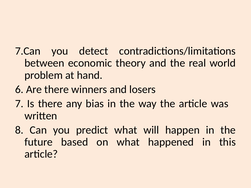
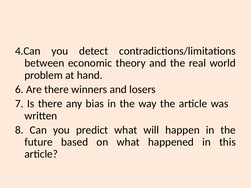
7.Can: 7.Can -> 4.Can (28, 51)
